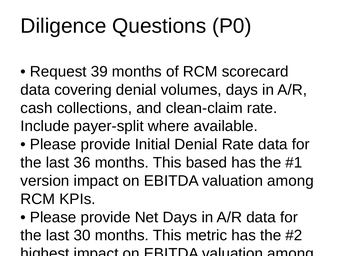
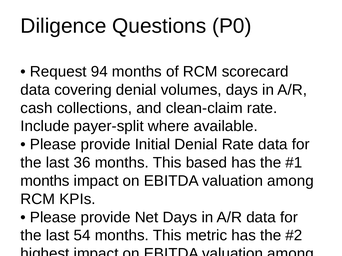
39: 39 -> 94 (99, 72)
version: version -> months (45, 181)
30: 30 -> 54 (82, 236)
